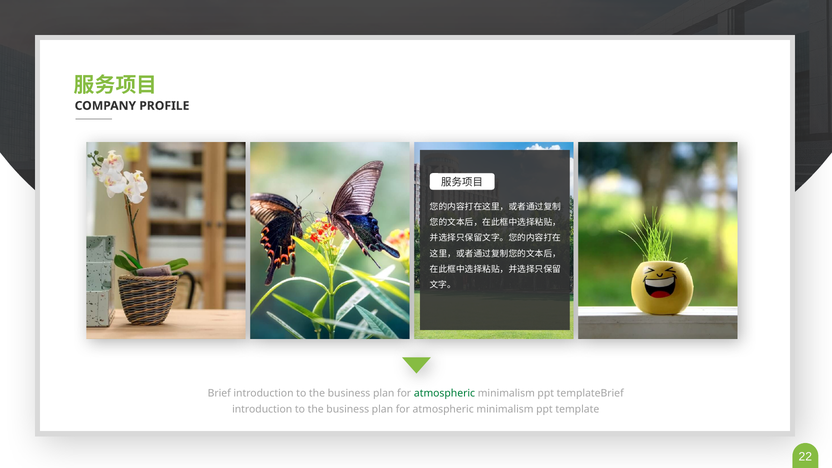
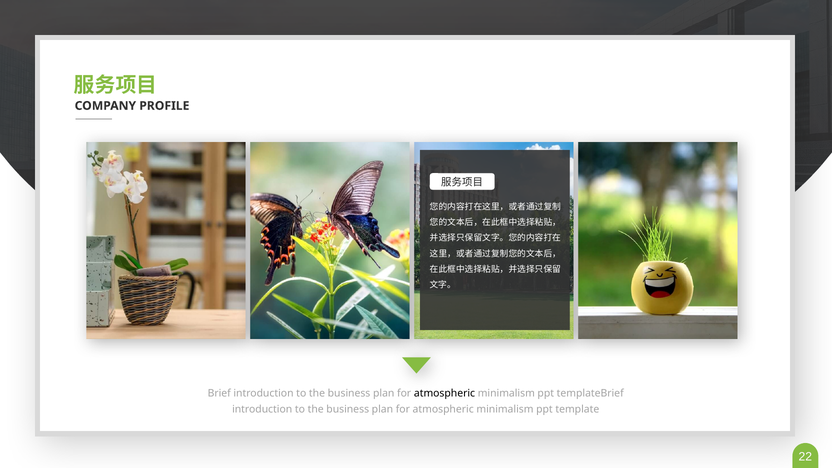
atmospheric colour: green -> black (445, 393)
